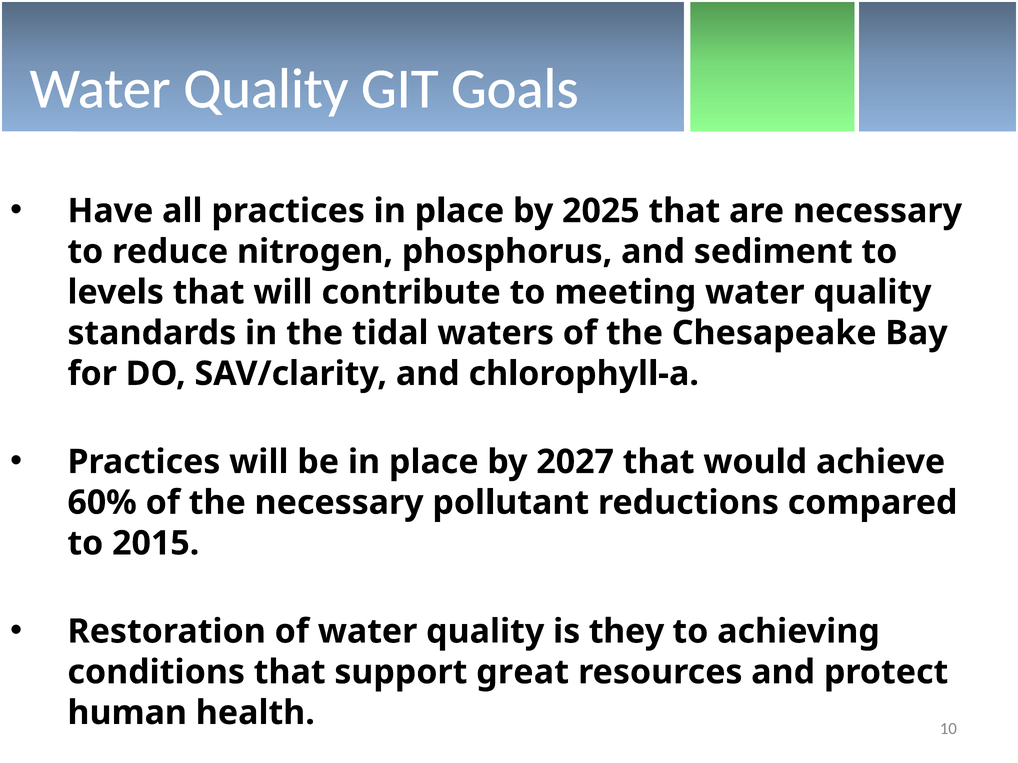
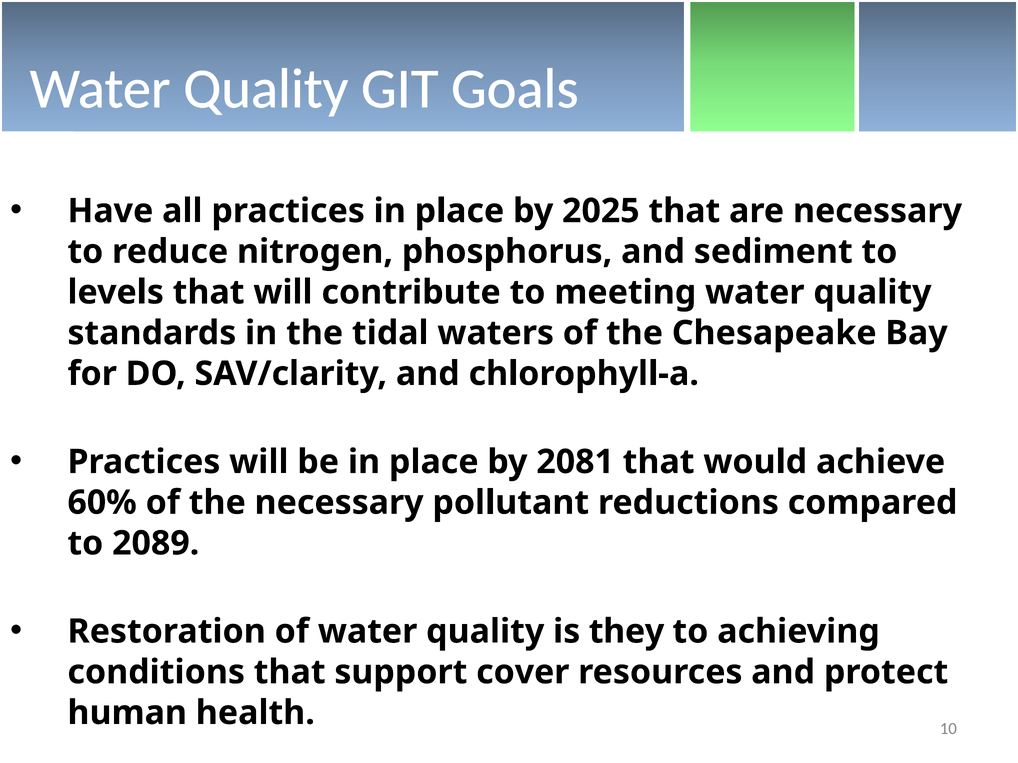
2027: 2027 -> 2081 (575, 462)
2015: 2015 -> 2089 (156, 544)
great: great -> cover (523, 673)
